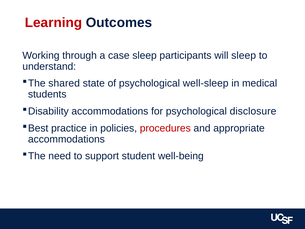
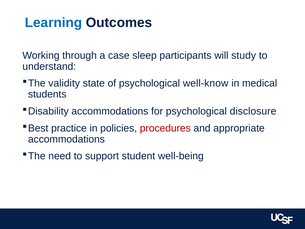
Learning colour: red -> blue (54, 23)
will sleep: sleep -> study (244, 55)
shared: shared -> validity (64, 83)
well-sleep: well-sleep -> well-know (206, 83)
